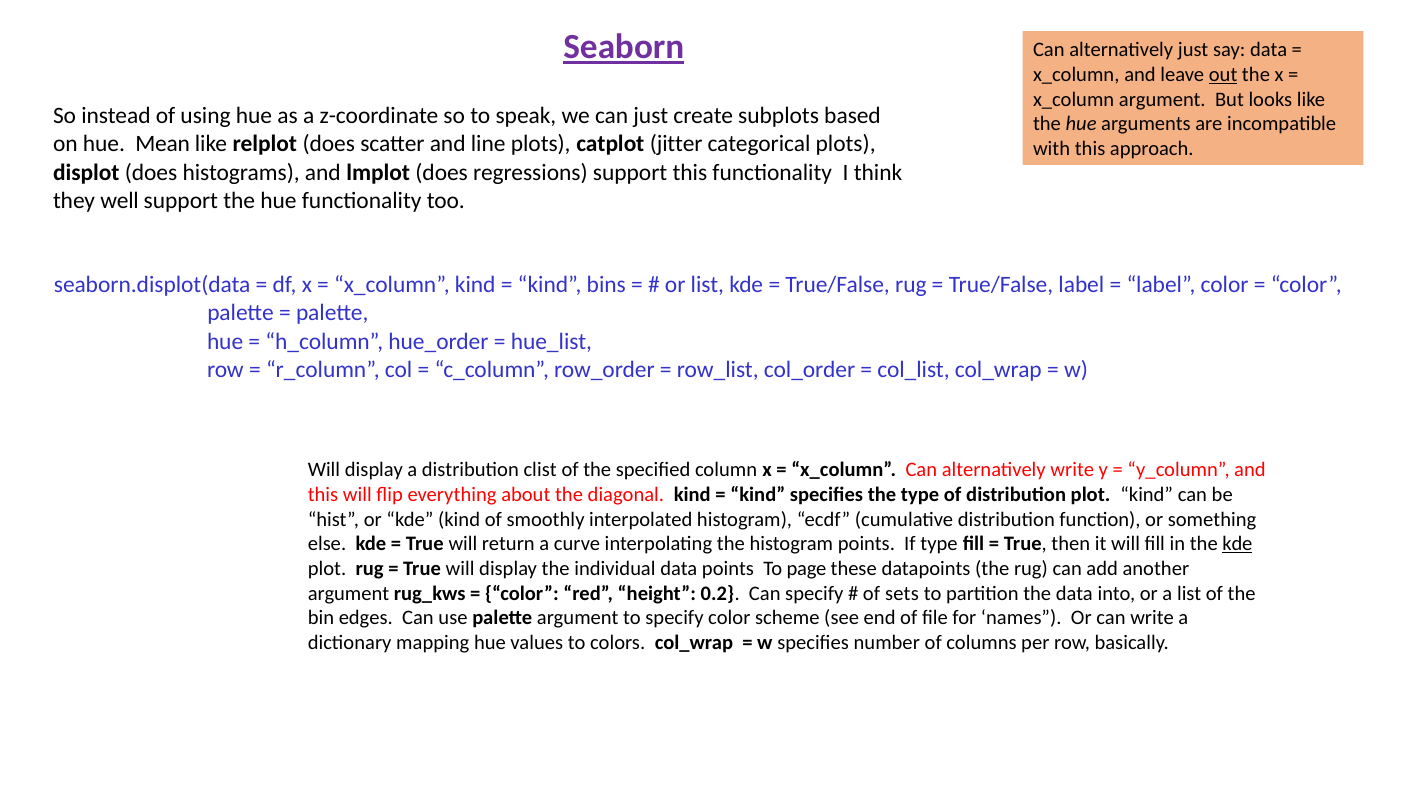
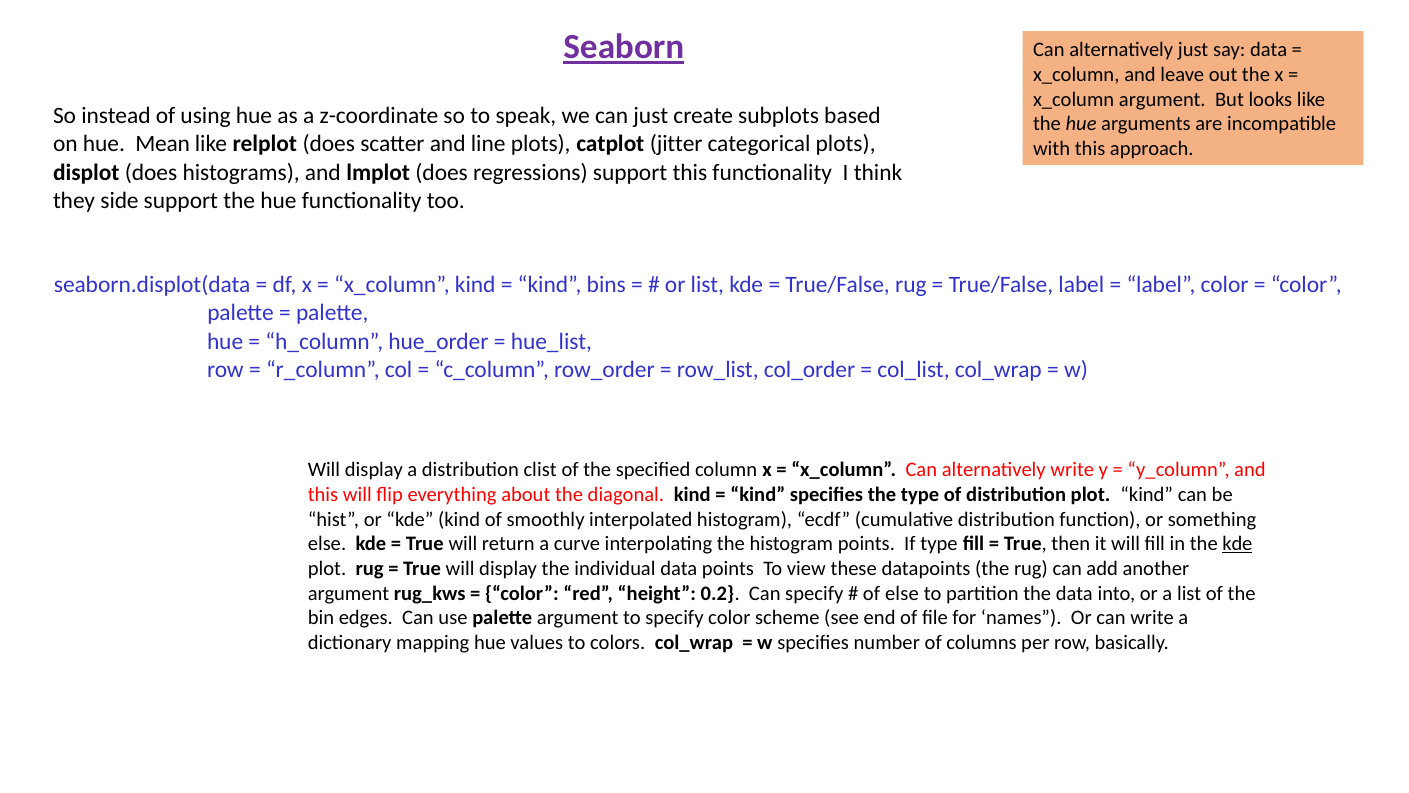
out underline: present -> none (1223, 75)
well: well -> side (120, 200)
page: page -> view (806, 568)
of sets: sets -> else (902, 593)
